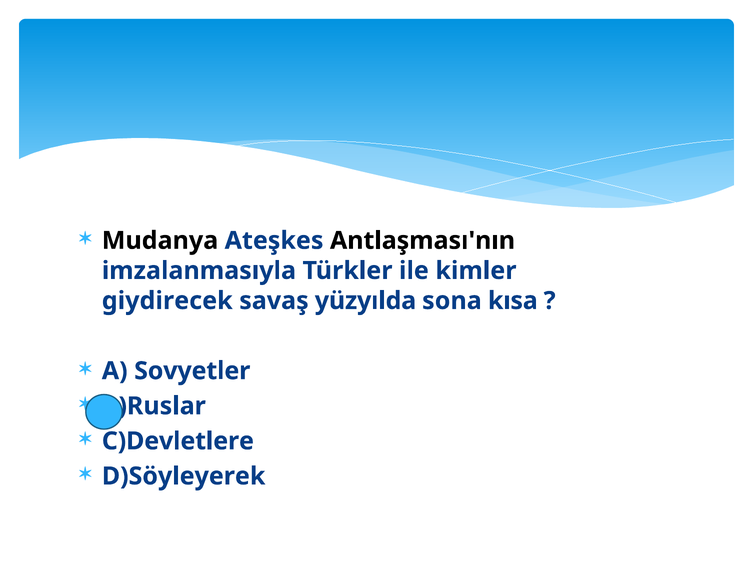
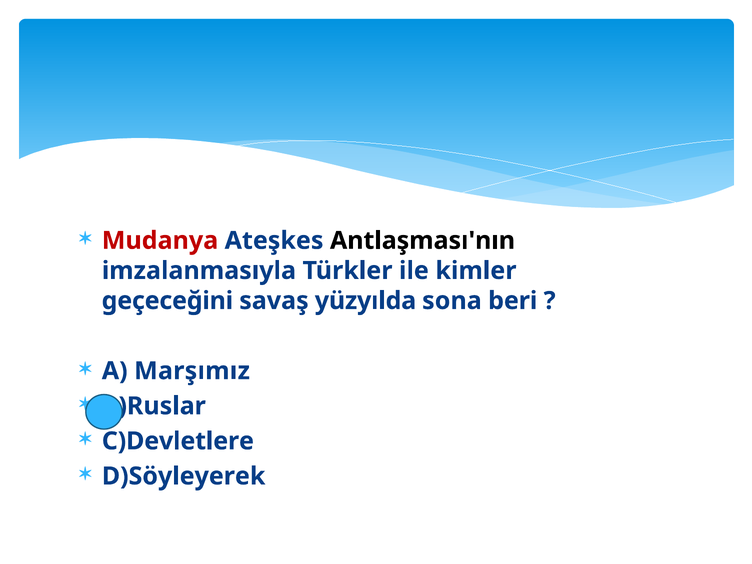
Mudanya colour: black -> red (160, 241)
giydirecek: giydirecek -> geçeceğini (167, 301)
kısa: kısa -> beri (513, 301)
Sovyetler: Sovyetler -> Marşımız (192, 371)
